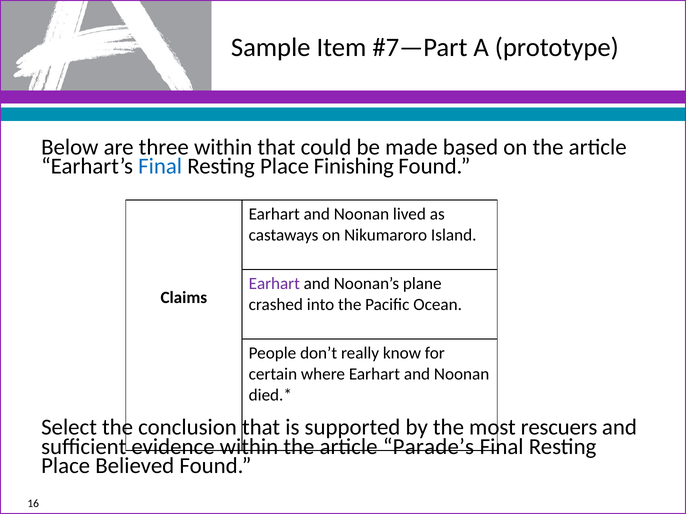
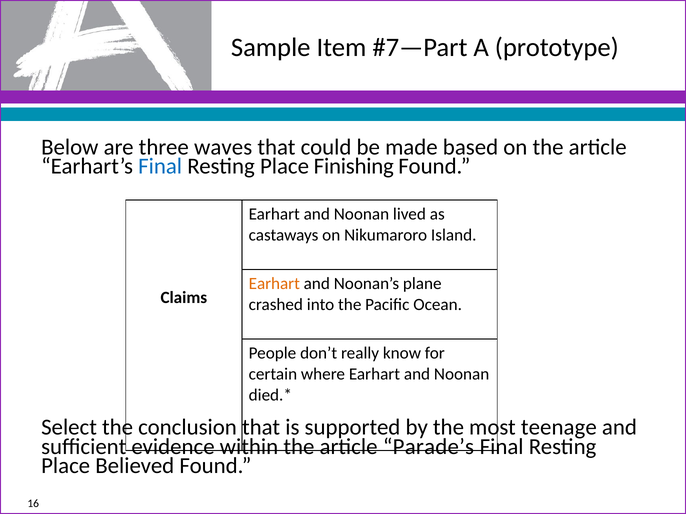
three within: within -> waves (223, 147)
Earhart colour: purple -> orange (274, 284)
rescuers: rescuers -> teenage (559, 428)
